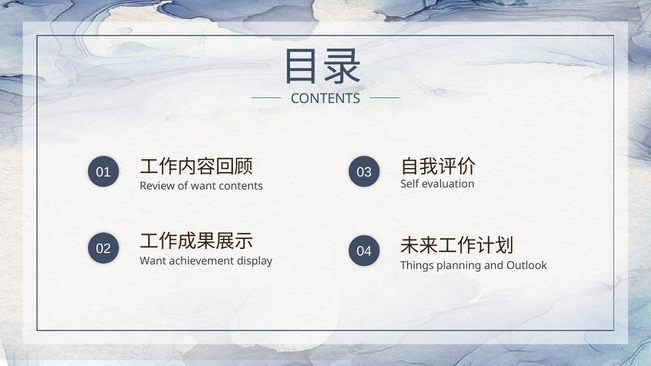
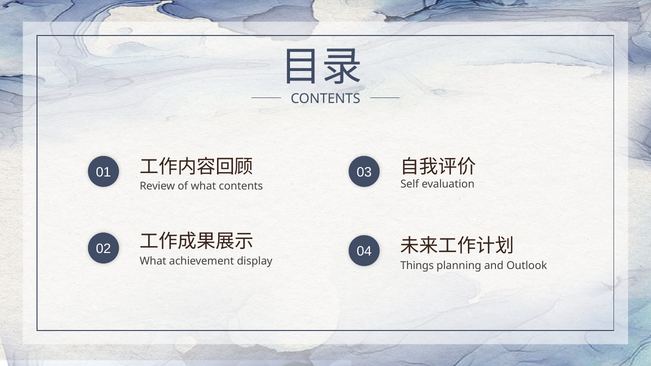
of want: want -> what (203, 187)
Want: Want -> What (153, 261)
